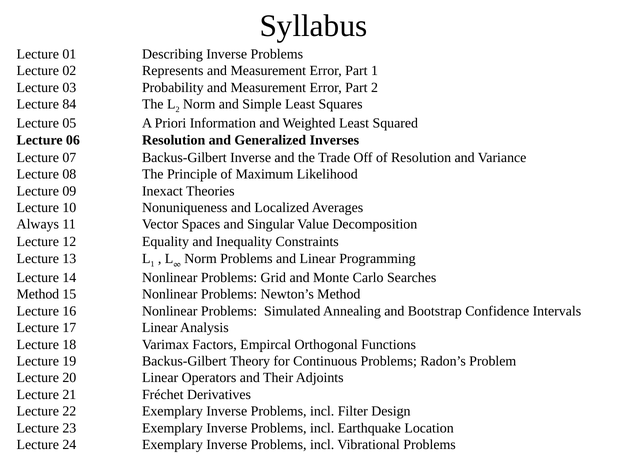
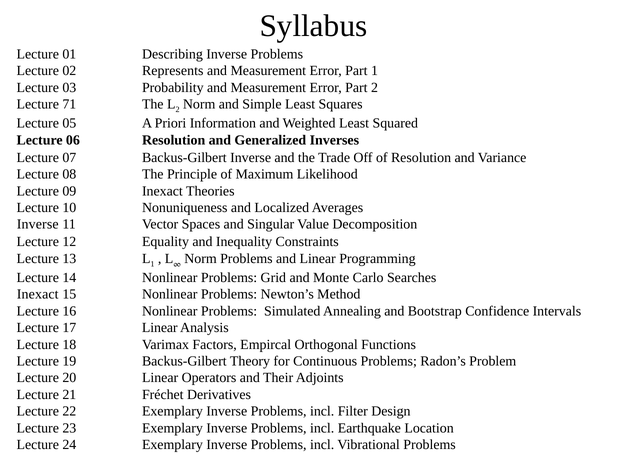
84: 84 -> 71 (69, 104)
Always: Always -> Inverse (38, 224)
Method: Method -> Inexact (38, 294)
